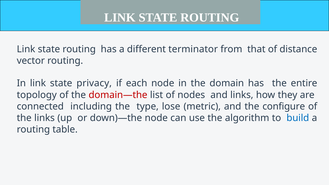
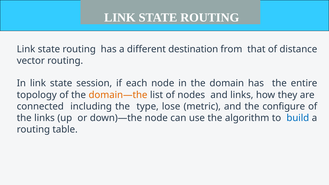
terminator: terminator -> destination (193, 49)
privacy: privacy -> session (94, 83)
domain—the colour: red -> orange (118, 95)
